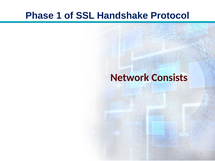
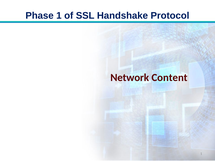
Consists: Consists -> Content (170, 78)
